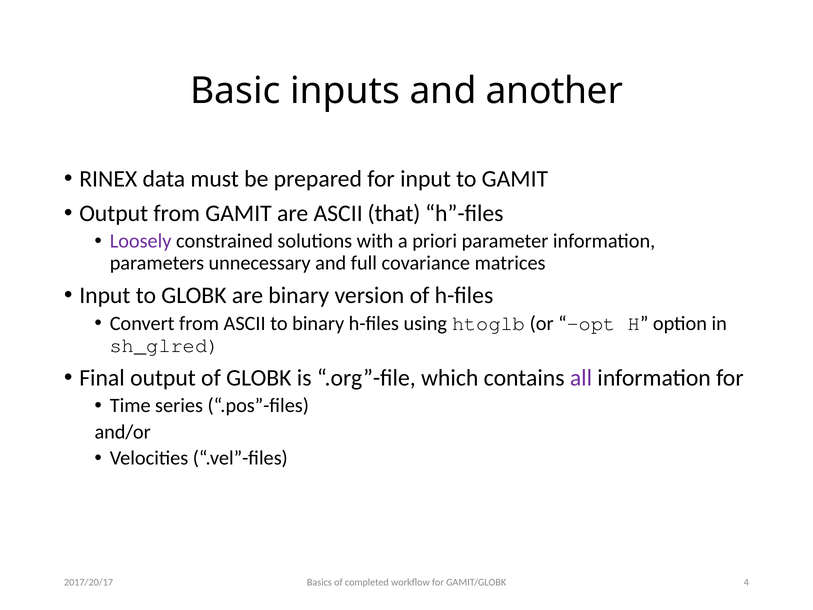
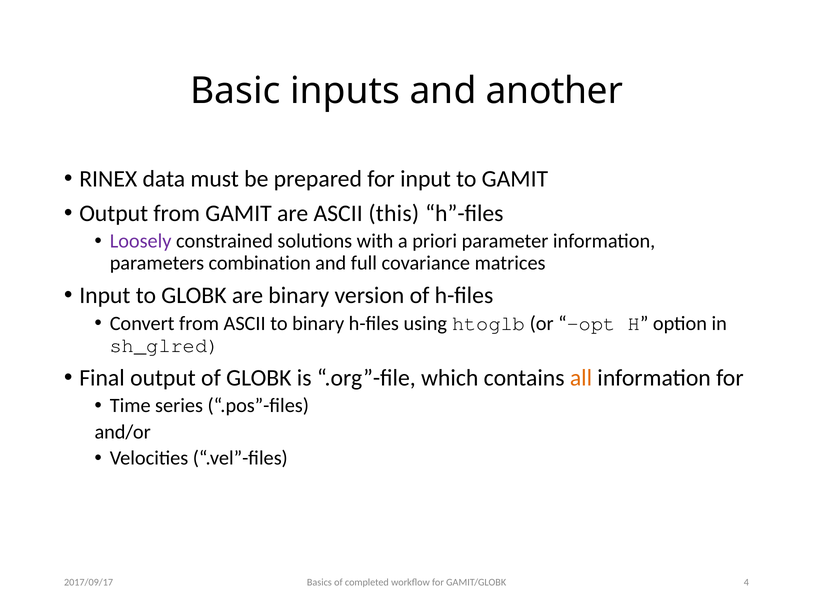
that: that -> this (394, 213)
unnecessary: unnecessary -> combination (260, 263)
all colour: purple -> orange (581, 378)
2017/20/17: 2017/20/17 -> 2017/09/17 (89, 582)
